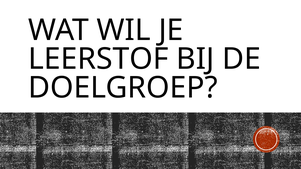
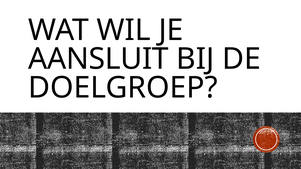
LEERSTOF: LEERSTOF -> AANSLUIT (98, 59)
